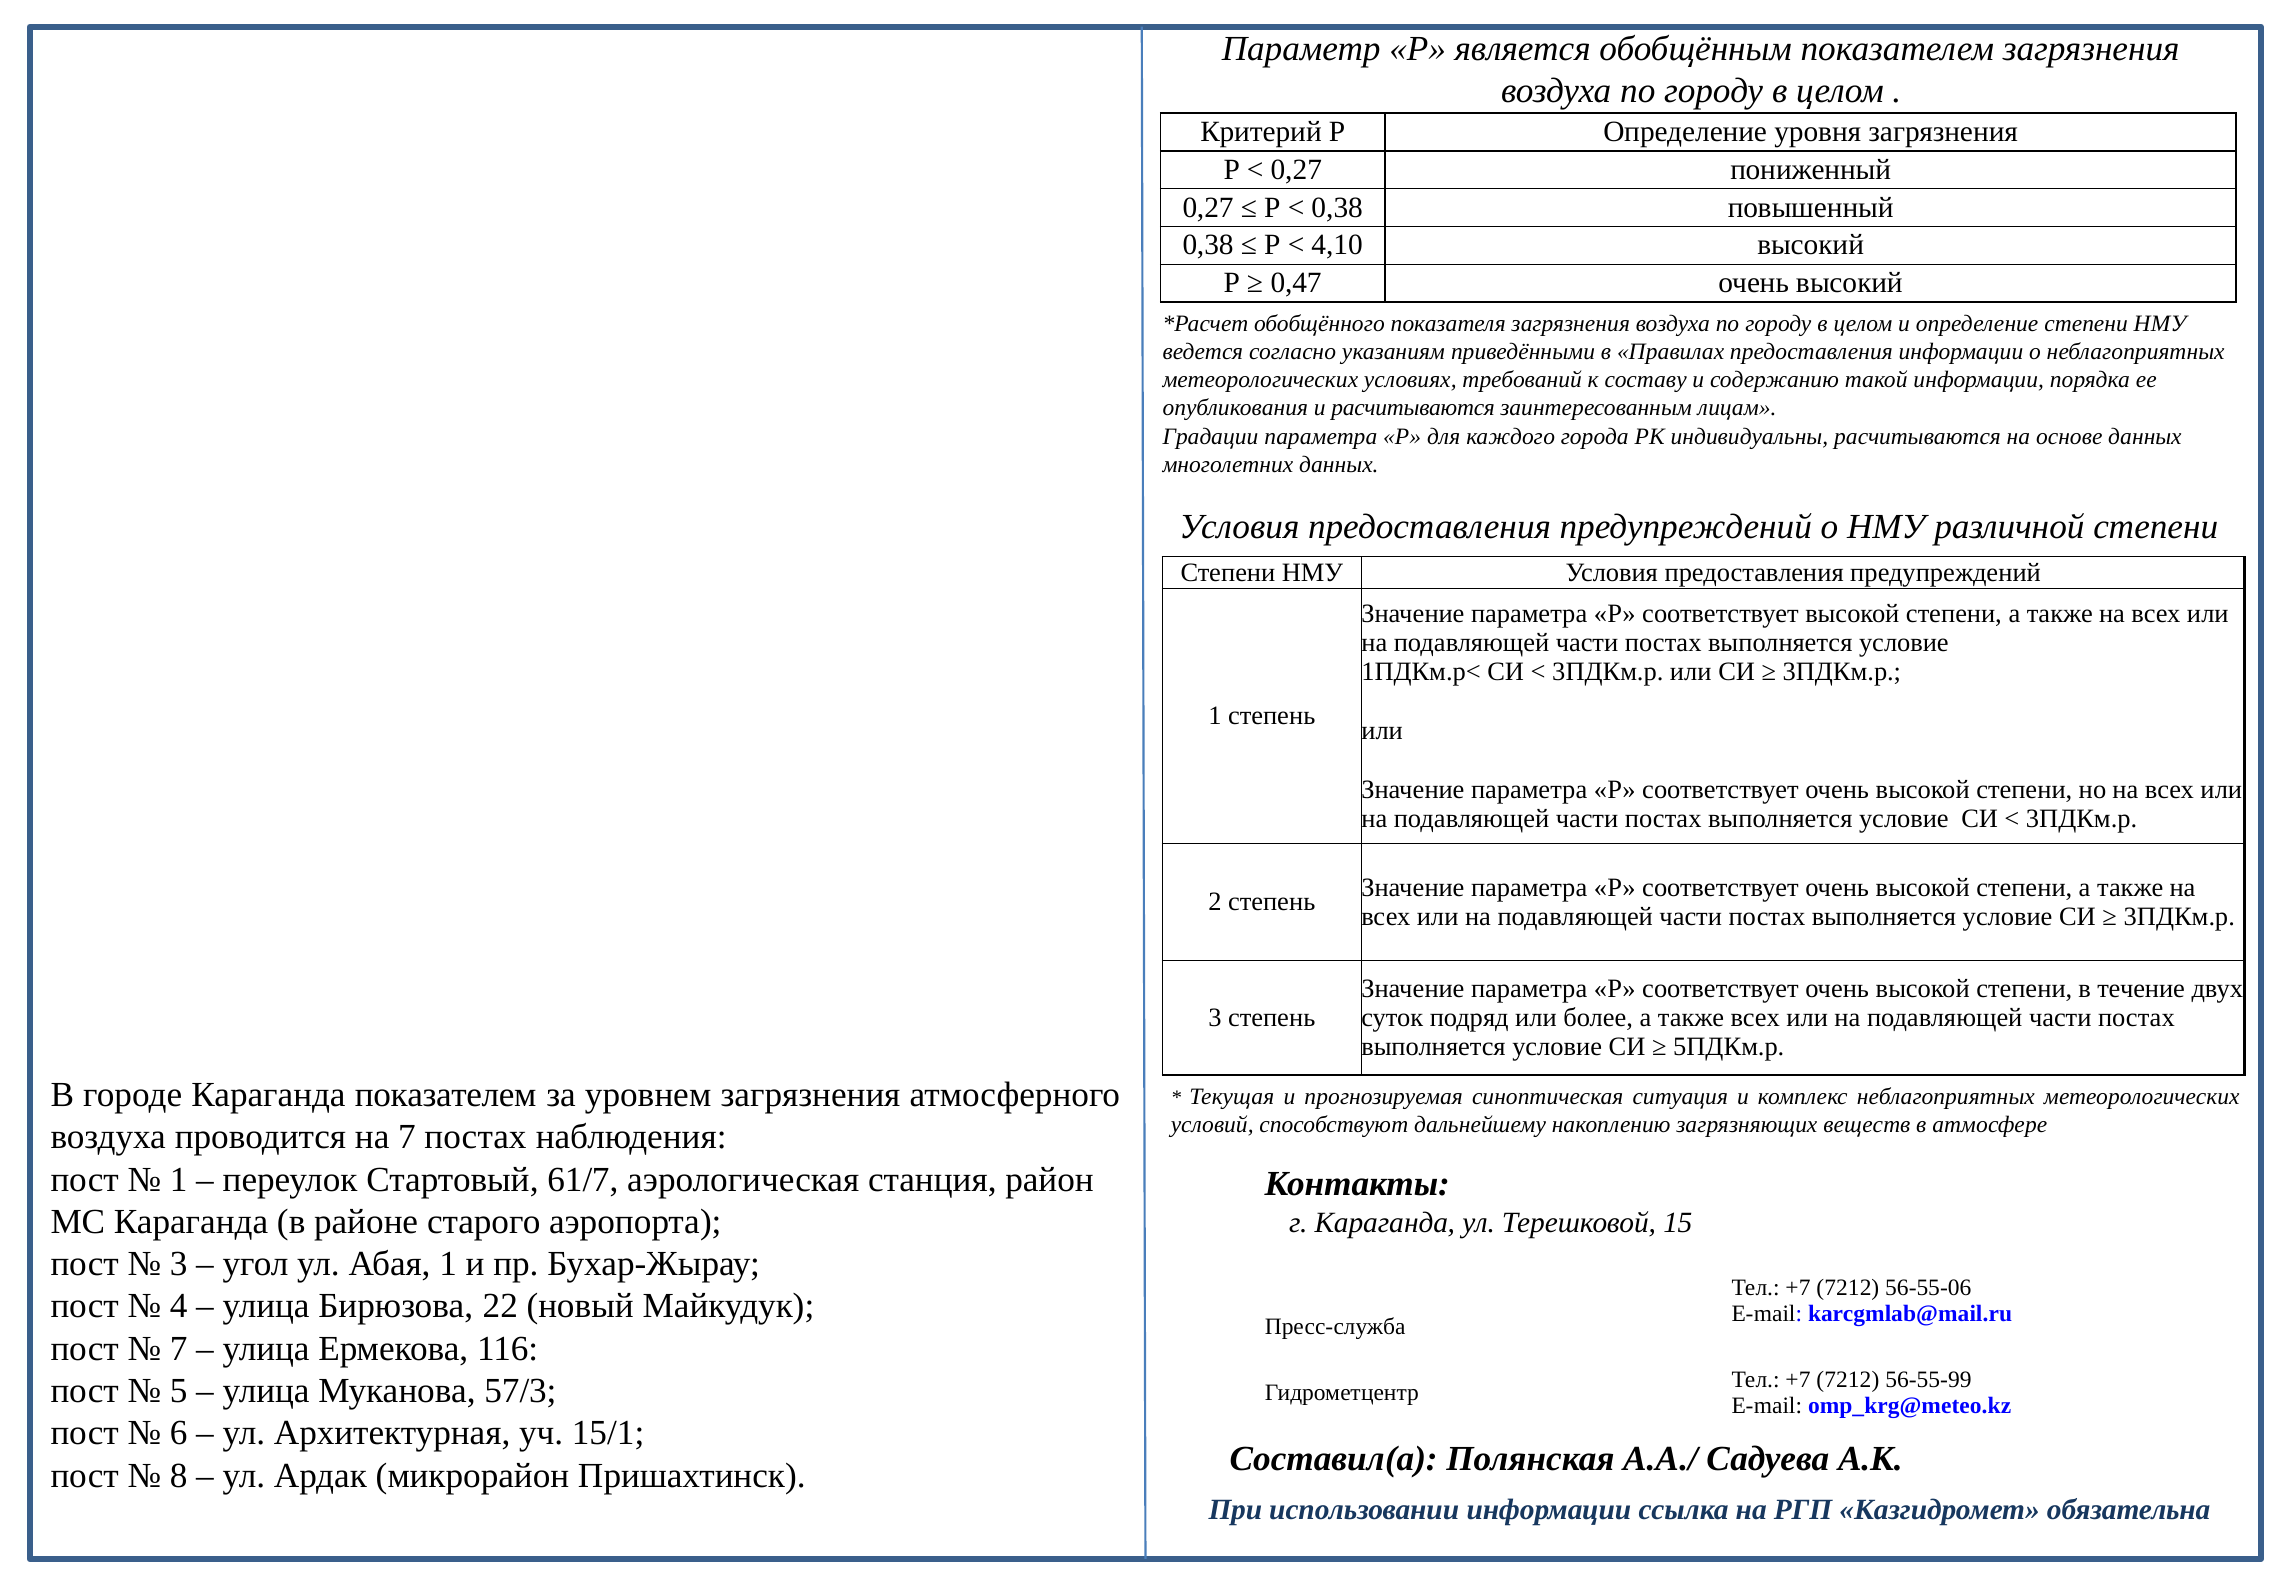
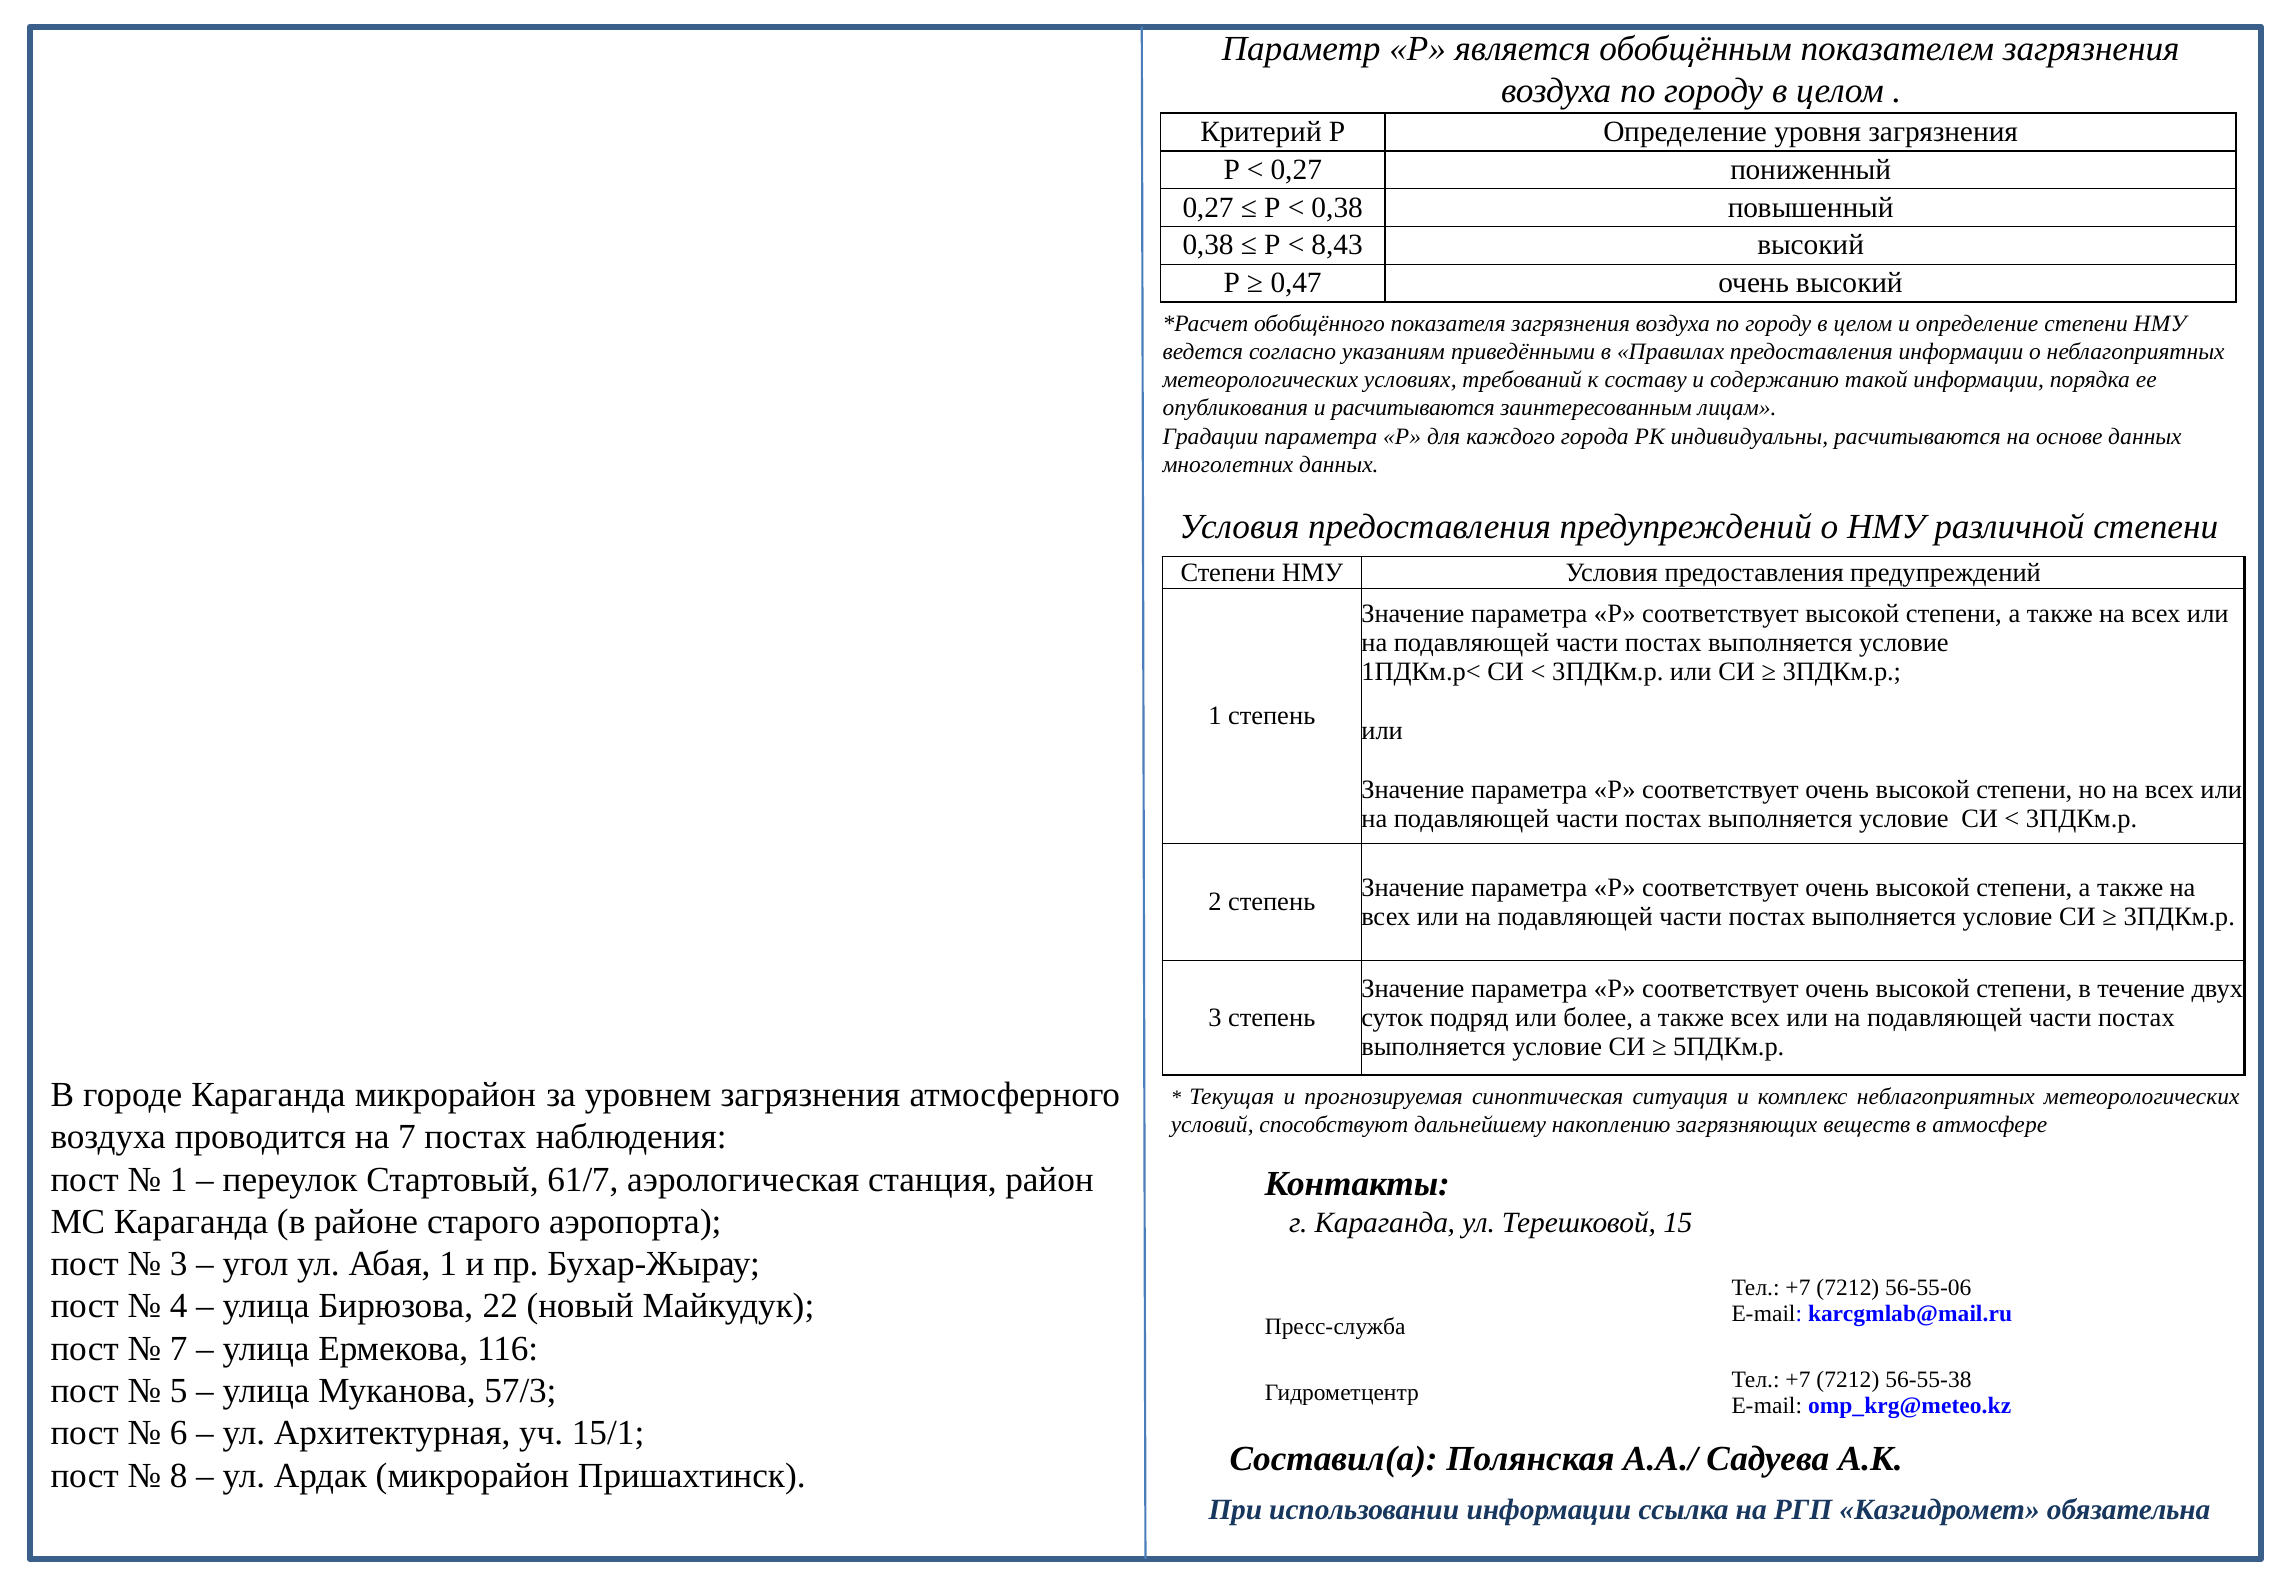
4,10: 4,10 -> 8,43 (1337, 245)
Караганда показателем: показателем -> микрорайон (445, 1095)
56-55-99: 56-55-99 -> 56-55-38 (1928, 1379)
